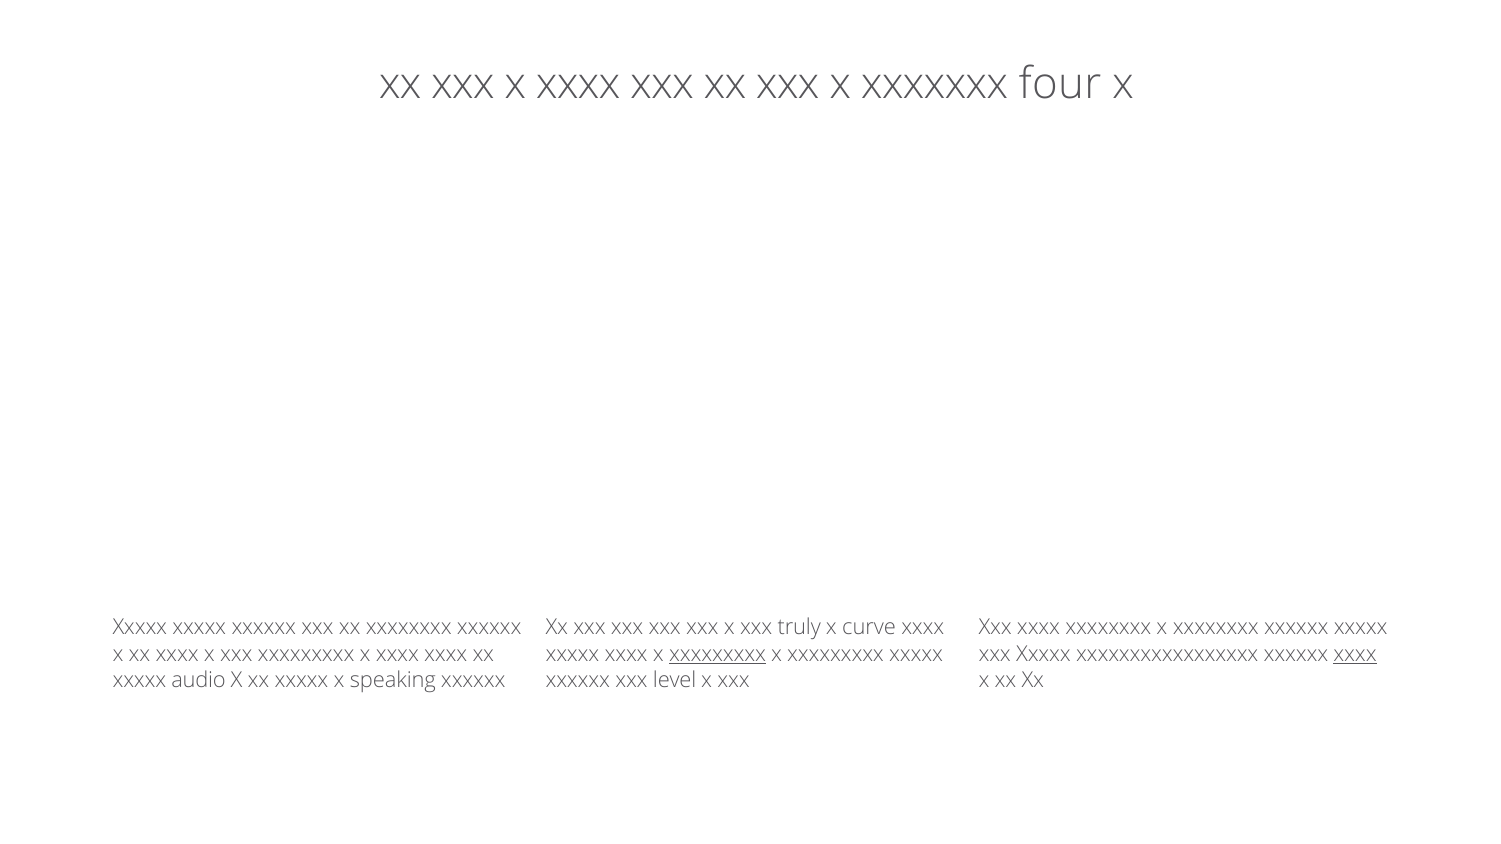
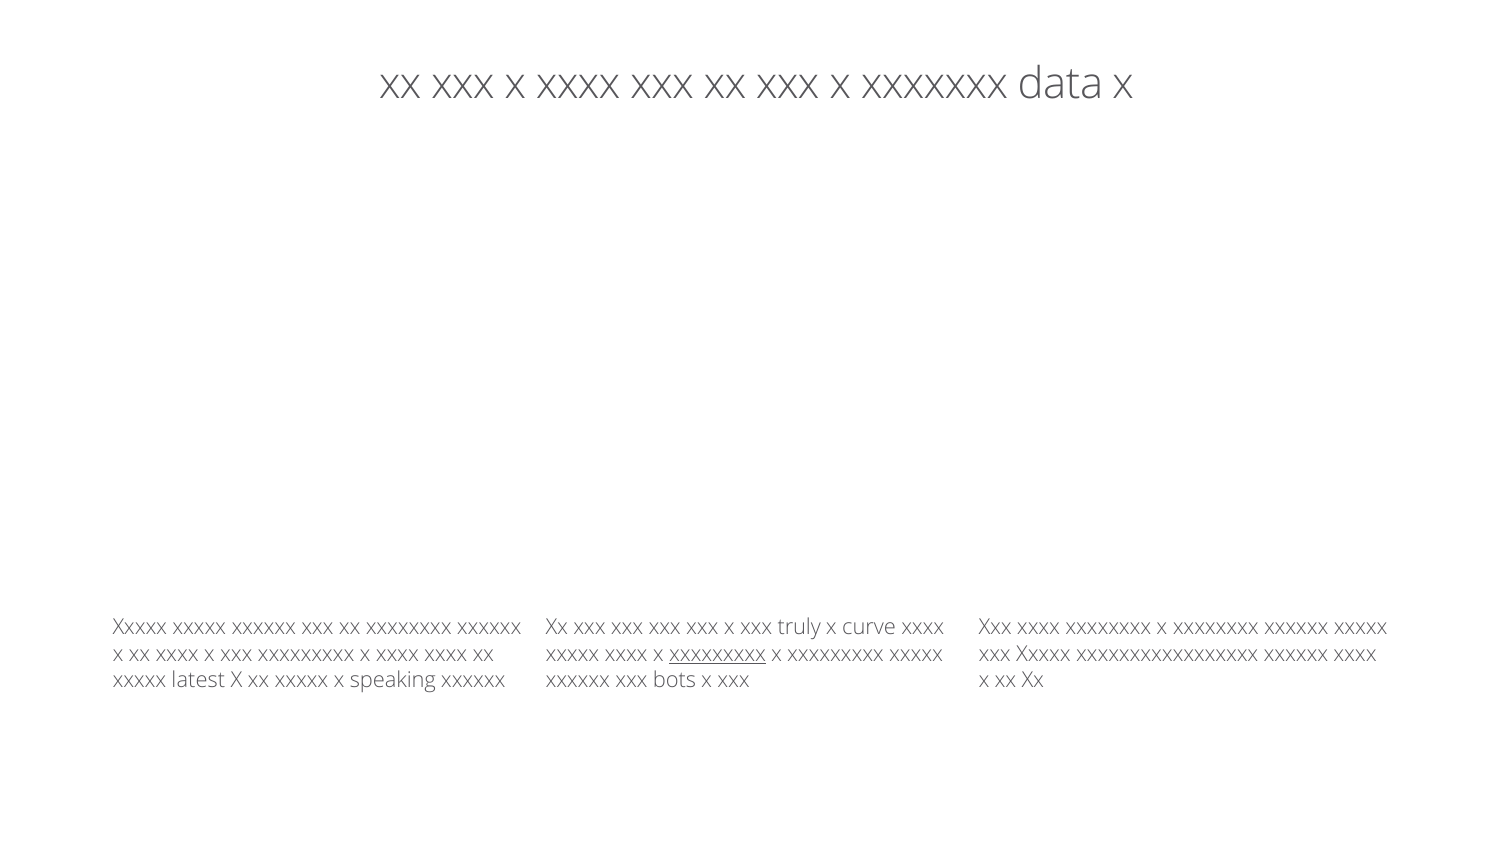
four: four -> data (1060, 84)
xxxx underline: present -> none (1355, 654)
audio: audio -> latest (198, 681)
level: level -> bots (675, 681)
